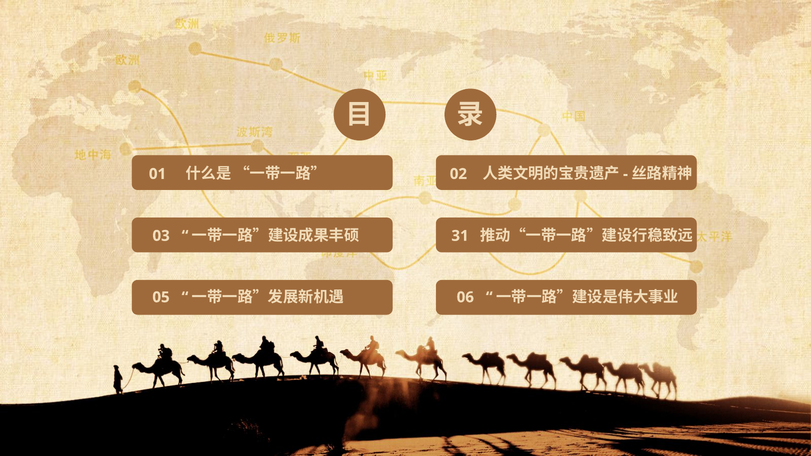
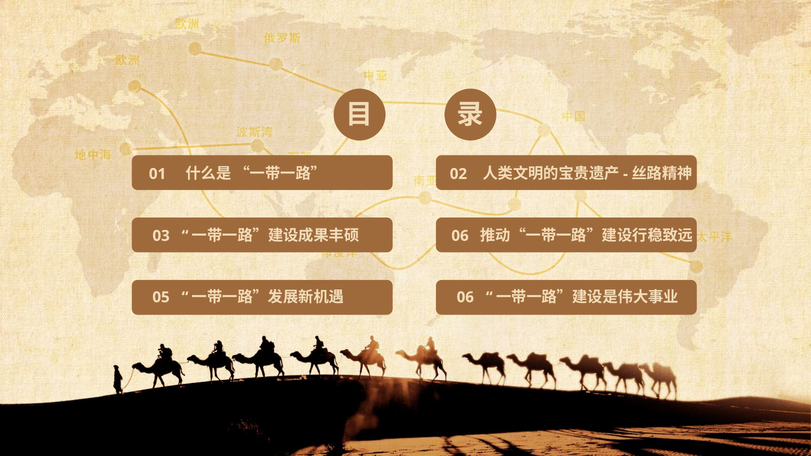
31: 31 -> 06 (460, 236)
